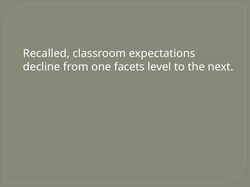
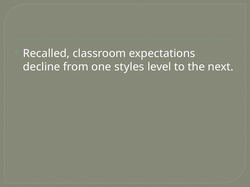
facets: facets -> styles (129, 67)
